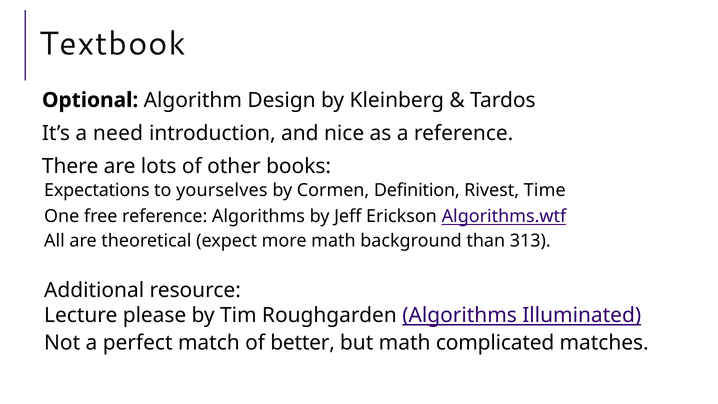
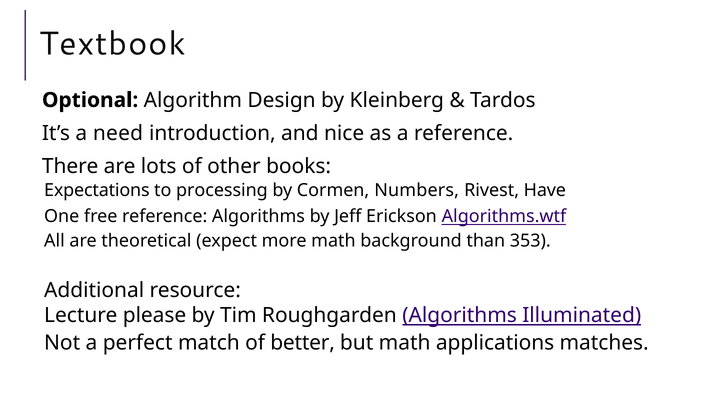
yourselves: yourselves -> processing (222, 190)
Definition: Definition -> Numbers (417, 190)
Time: Time -> Have (545, 190)
313: 313 -> 353 (530, 241)
complicated: complicated -> applications (495, 343)
